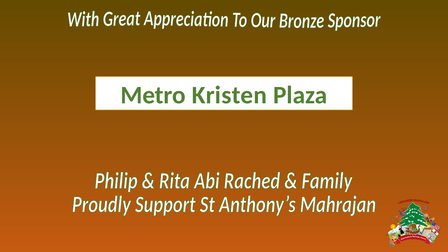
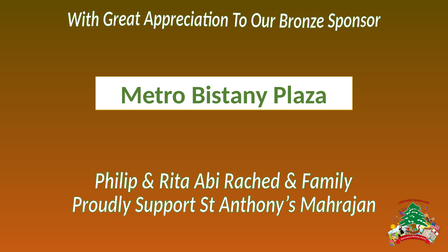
Kristen: Kristen -> Bistany (230, 95)
